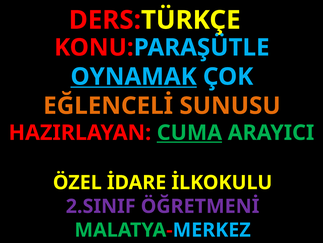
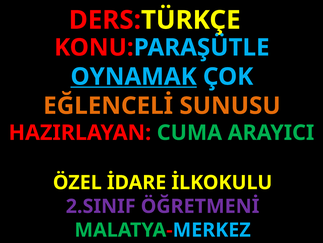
CUMA underline: present -> none (189, 132)
